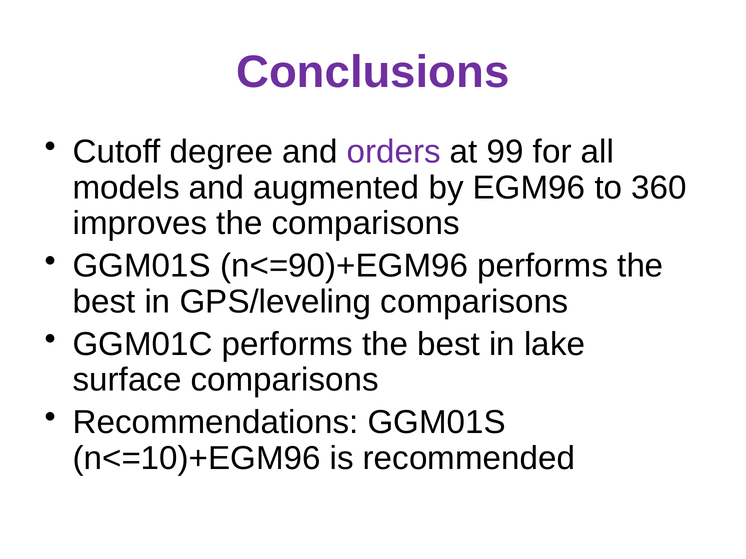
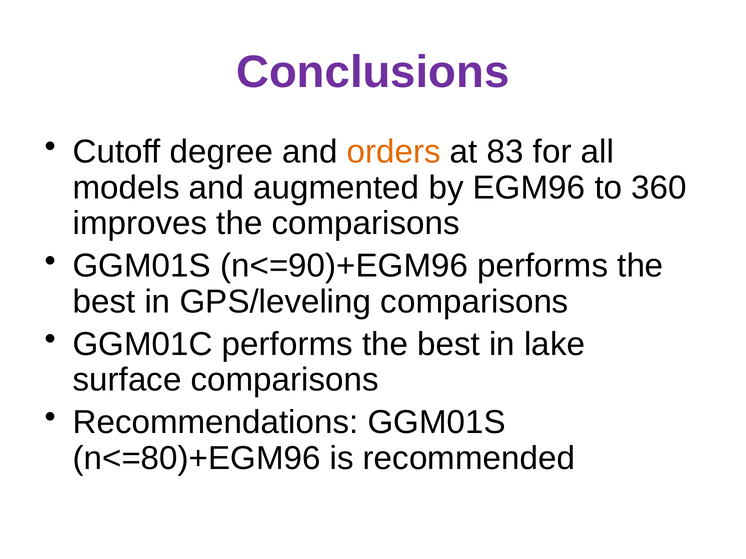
orders colour: purple -> orange (394, 152)
99: 99 -> 83 (505, 152)
n<=10)+EGM96: n<=10)+EGM96 -> n<=80)+EGM96 (197, 459)
